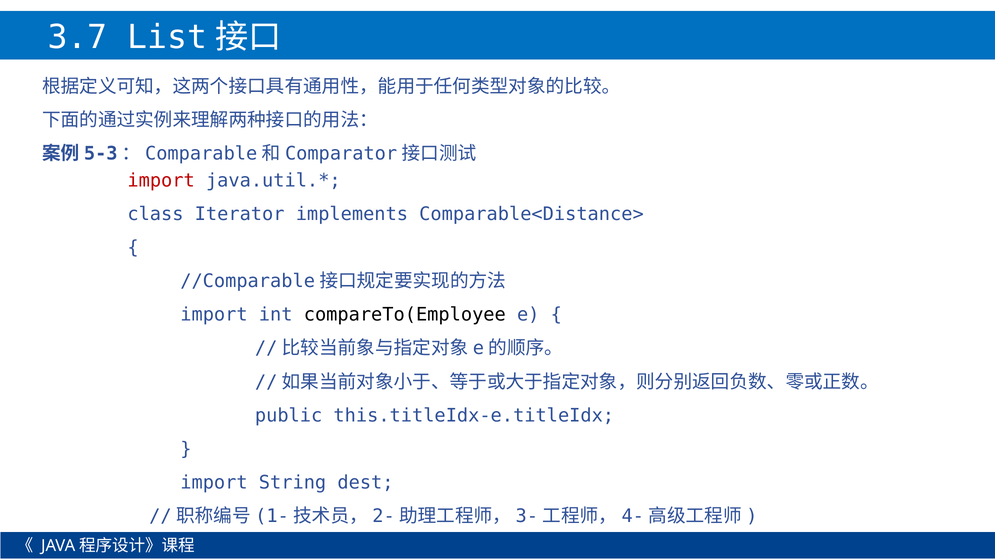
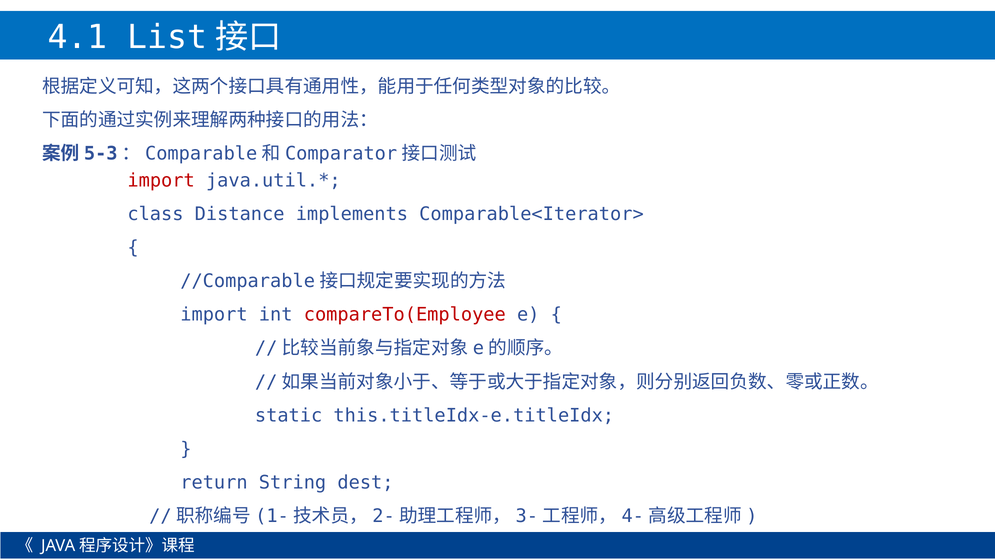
3.7: 3.7 -> 4.1 (77, 38)
Iterator: Iterator -> Distance (240, 214)
Comparable<Distance>: Comparable<Distance> -> Comparable<Iterator> (531, 214)
compareTo(Employee colour: black -> red (405, 315)
public: public -> static (289, 416)
import: import -> return (214, 483)
